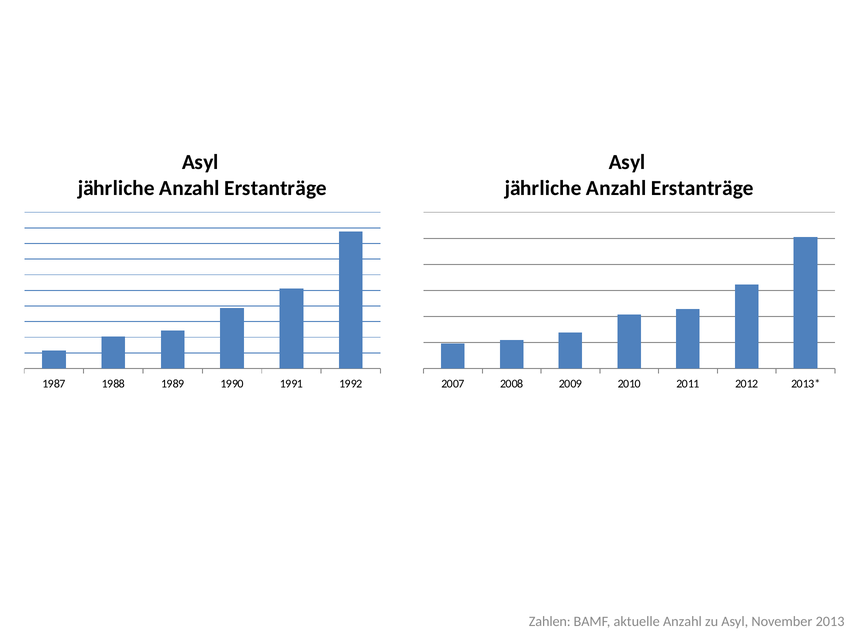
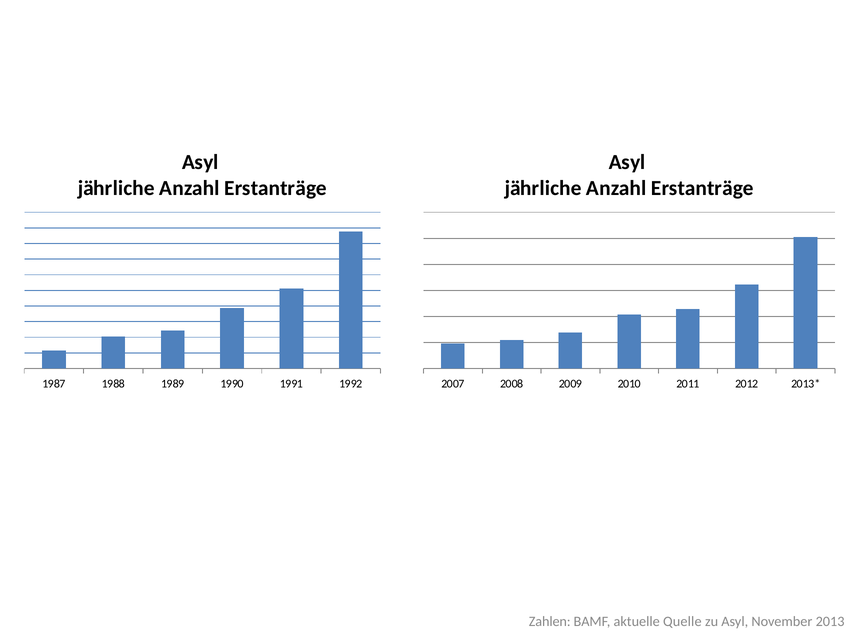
aktuelle Anzahl: Anzahl -> Quelle (682, 621)
